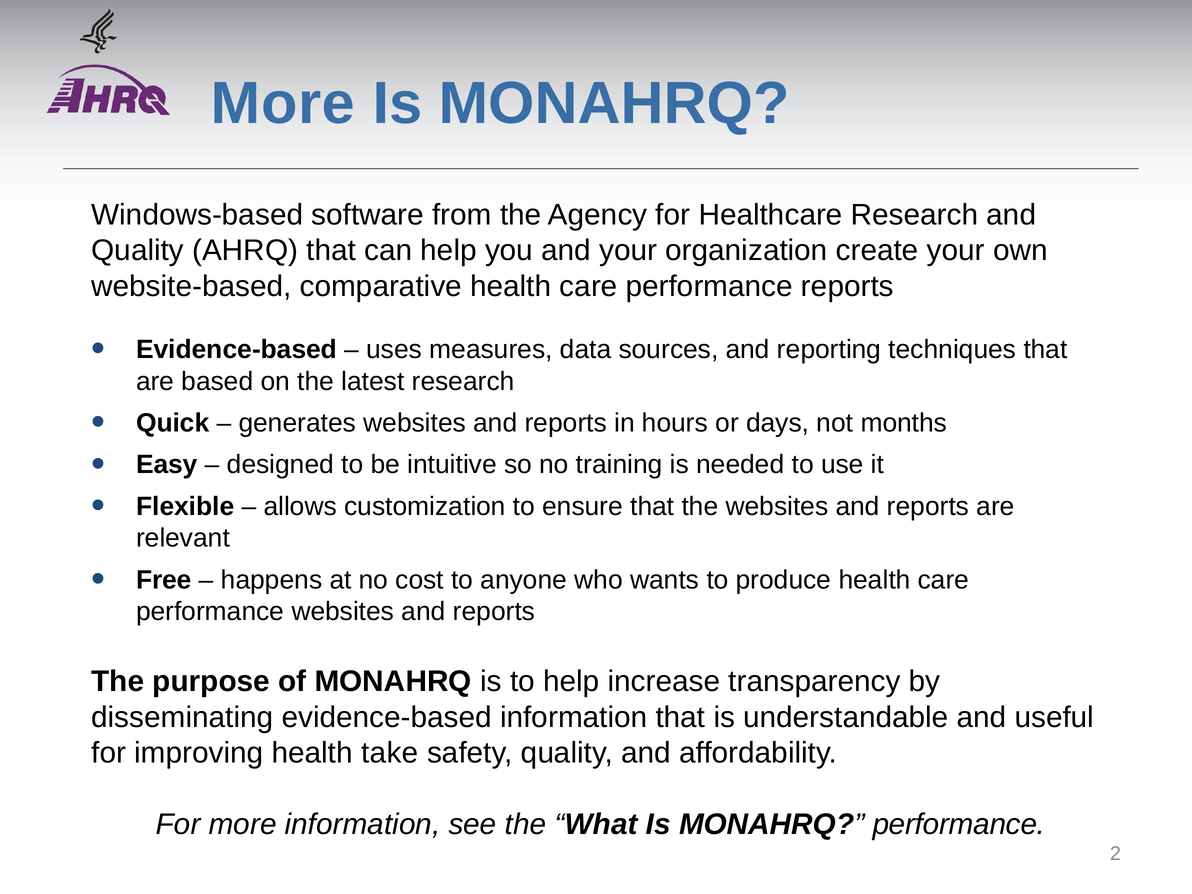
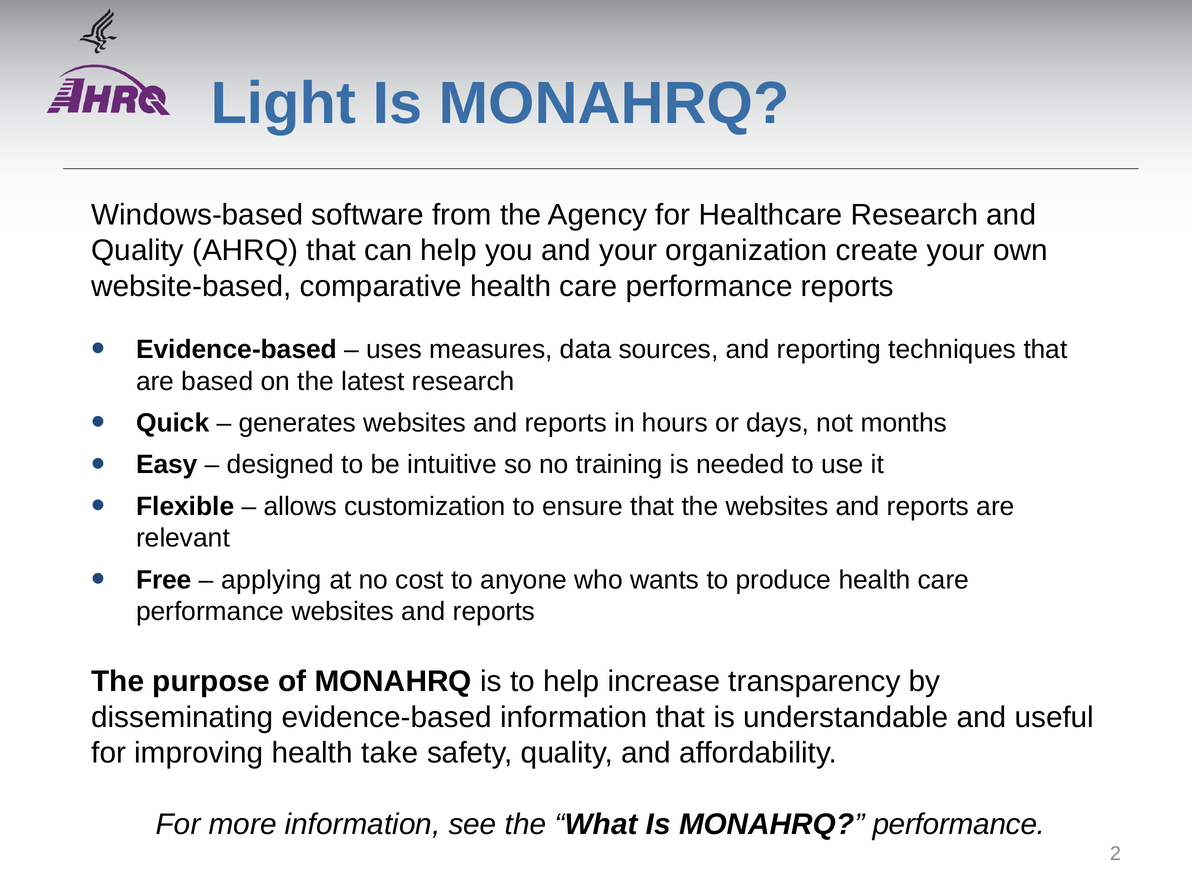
More: More -> Light (283, 103)
happens: happens -> applying (271, 580)
